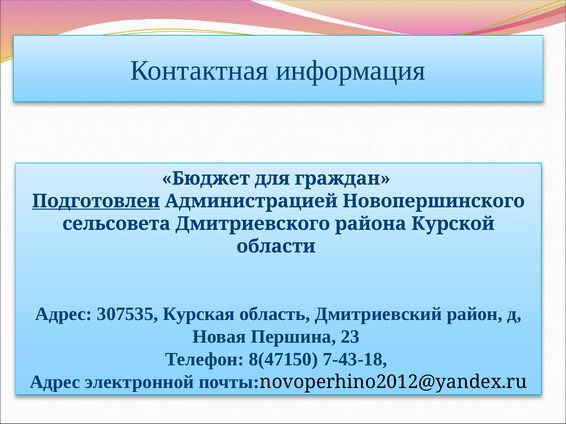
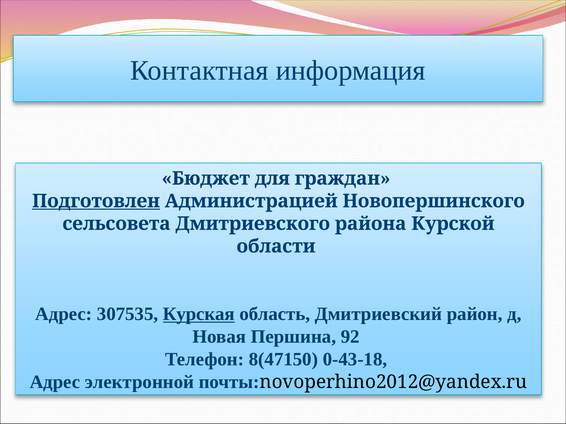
Курская underline: none -> present (199, 314)
23: 23 -> 92 (350, 337)
7-43-18: 7-43-18 -> 0-43-18 (355, 360)
